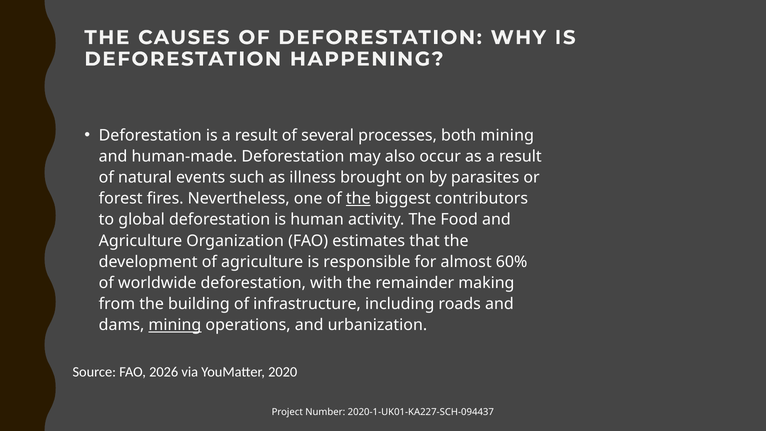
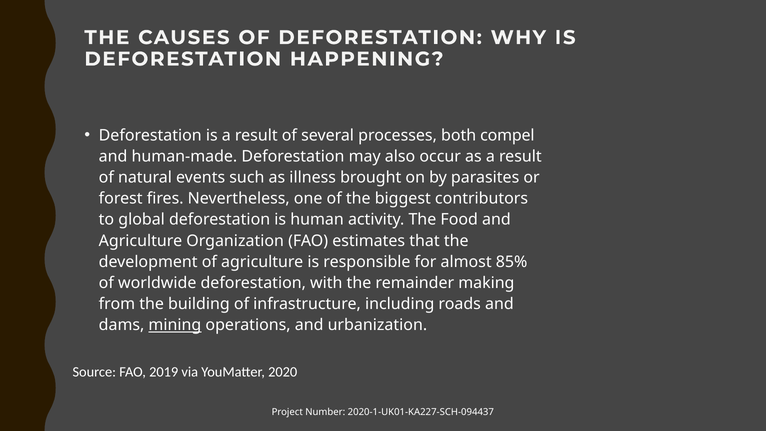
both mining: mining -> compel (507, 135)
the underline: present -> none (358, 199)
60%: 60% -> 85% (512, 262)
2026: 2026 -> 2019 (164, 372)
